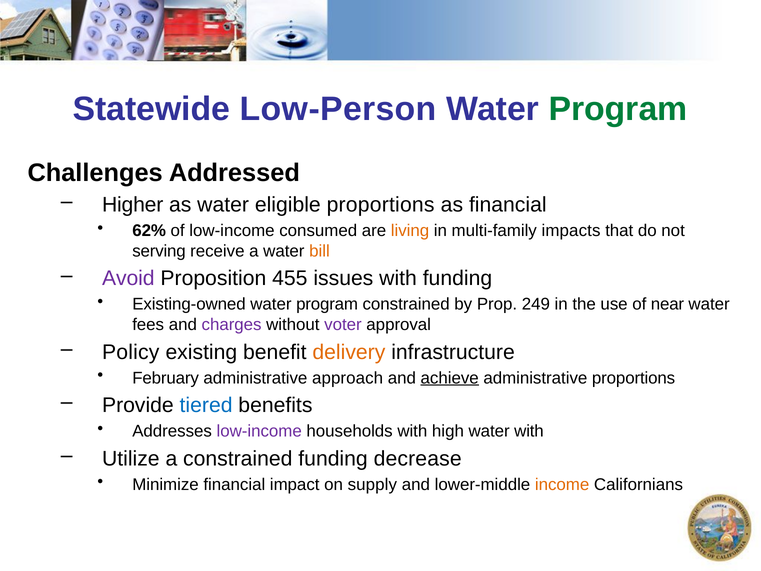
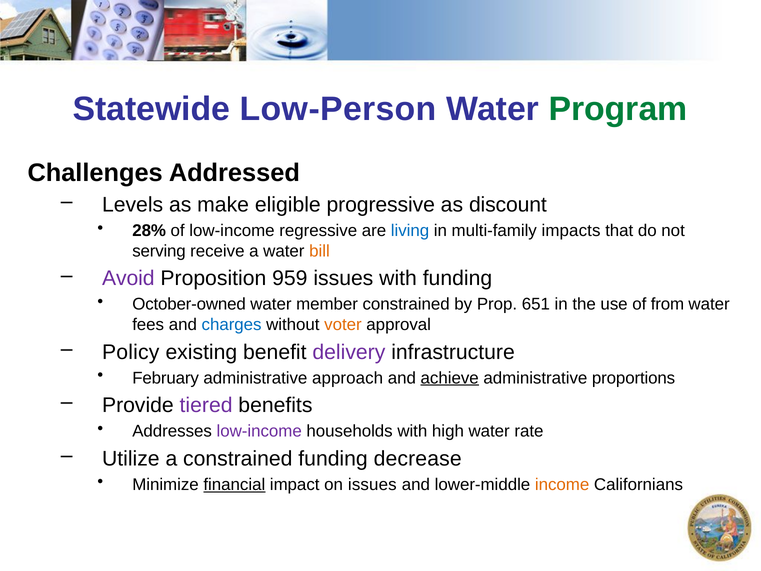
Higher: Higher -> Levels (133, 205)
as water: water -> make (223, 205)
eligible proportions: proportions -> progressive (381, 205)
as financial: financial -> discount (508, 205)
62%: 62% -> 28% (149, 231)
consumed: consumed -> regressive (318, 231)
living colour: orange -> blue (410, 231)
455: 455 -> 959 (290, 278)
Existing-owned: Existing-owned -> October-owned (189, 304)
program: program -> member (327, 304)
249: 249 -> 651 (536, 304)
near: near -> from (667, 304)
charges colour: purple -> blue (232, 325)
voter colour: purple -> orange (343, 325)
delivery colour: orange -> purple (349, 352)
tiered colour: blue -> purple (206, 405)
water with: with -> rate (529, 431)
financial underline: none -> present (234, 484)
on supply: supply -> issues (372, 484)
